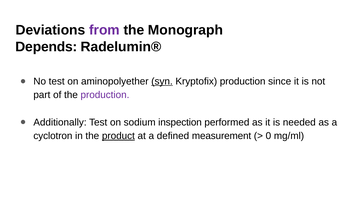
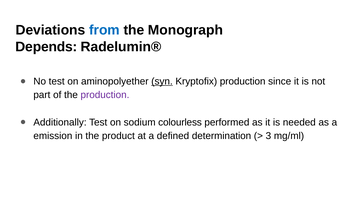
from colour: purple -> blue (104, 30)
inspection: inspection -> colourless (180, 122)
cyclotron: cyclotron -> emission (53, 136)
product underline: present -> none (118, 136)
measurement: measurement -> determination (222, 136)
0: 0 -> 3 (268, 136)
